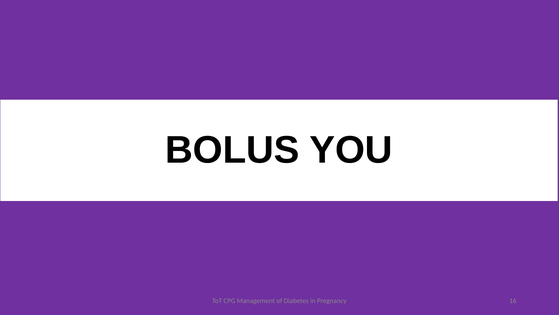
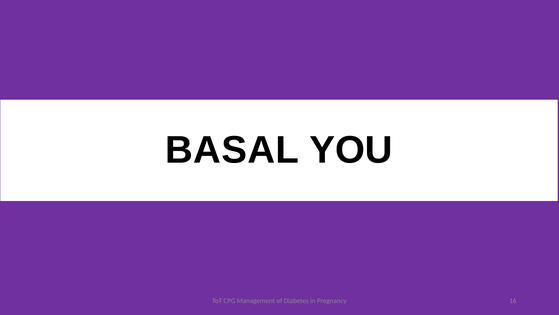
BOLUS: BOLUS -> BASAL (232, 150)
